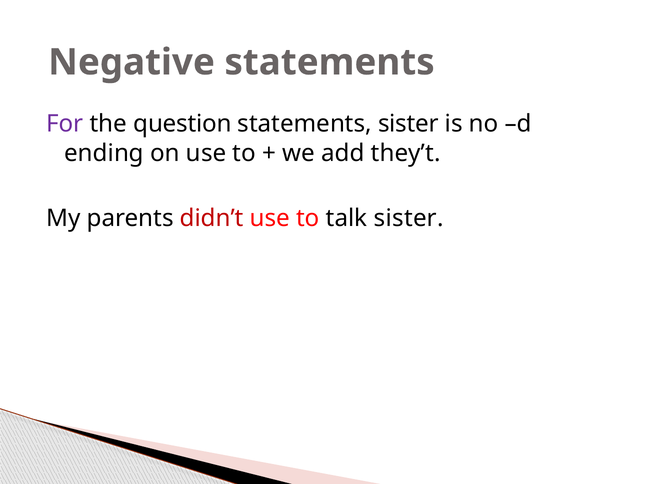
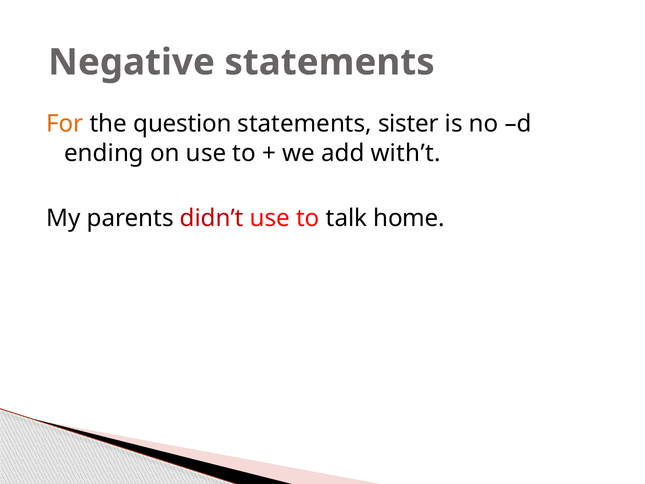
For colour: purple -> orange (65, 124)
they’t: they’t -> with’t (406, 153)
talk sister: sister -> home (409, 218)
